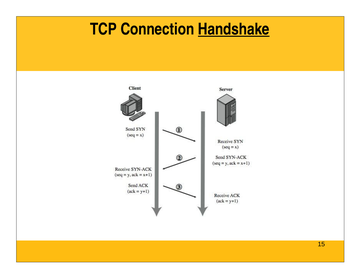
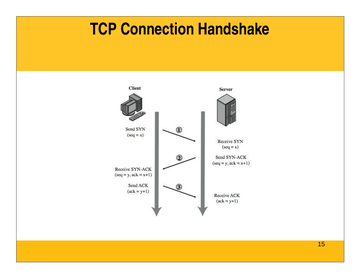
Handshake underline: present -> none (234, 29)
